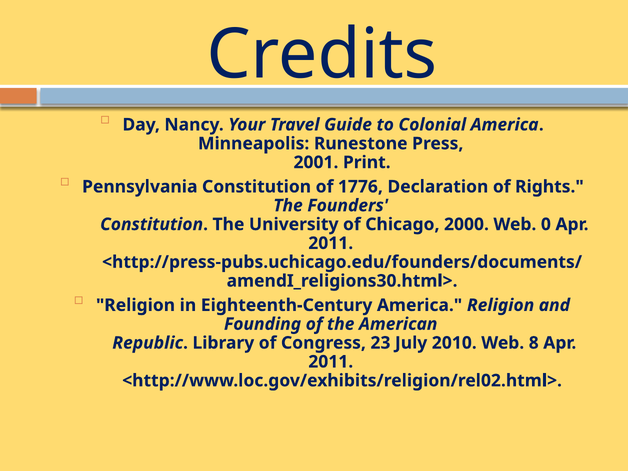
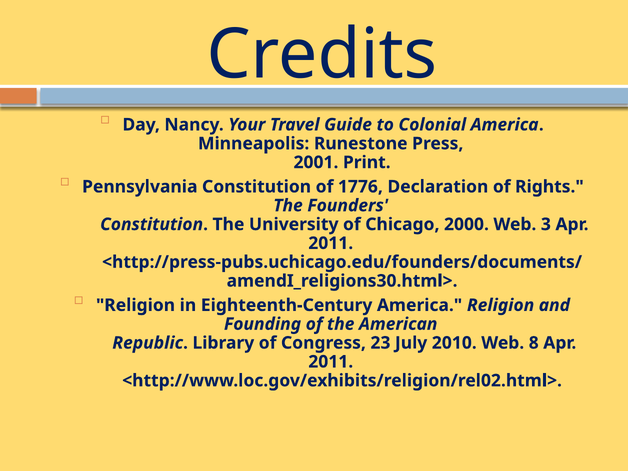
0: 0 -> 3 (546, 224)
